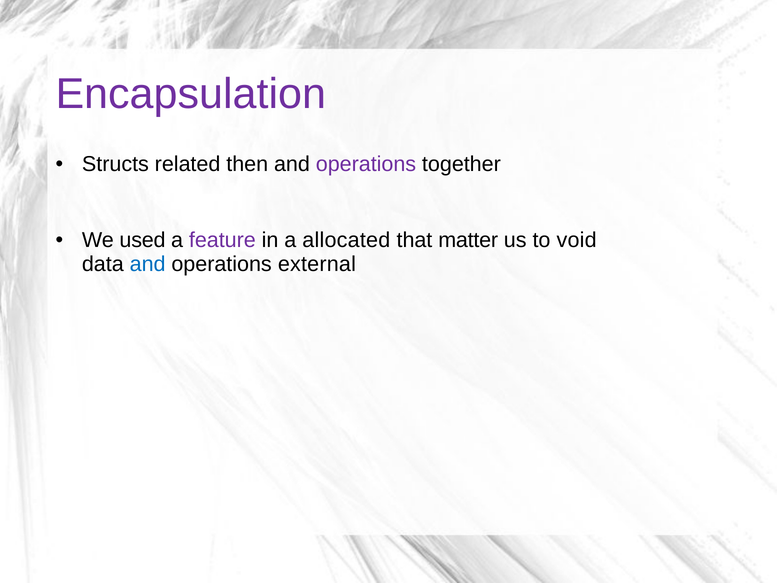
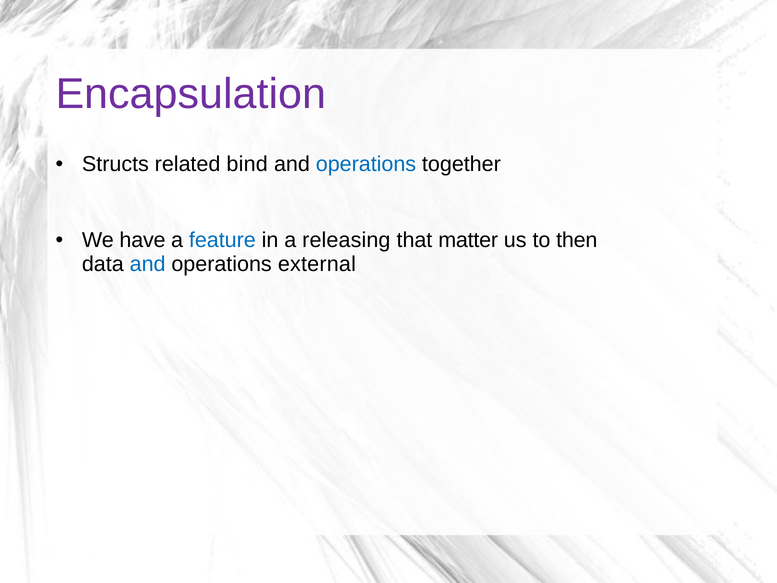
then: then -> bind (247, 164)
operations colour: purple -> blue (366, 164)
used: used -> have (143, 240)
feature colour: purple -> blue (222, 240)
allocated: allocated -> releasing (346, 240)
void: void -> then (577, 240)
